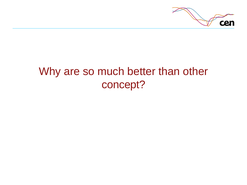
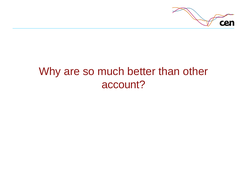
concept: concept -> account (124, 85)
